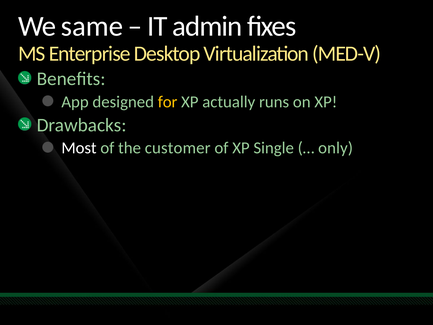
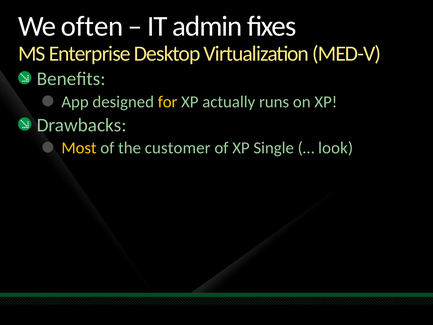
same: same -> often (92, 26)
Most colour: white -> yellow (79, 148)
only: only -> look (336, 148)
